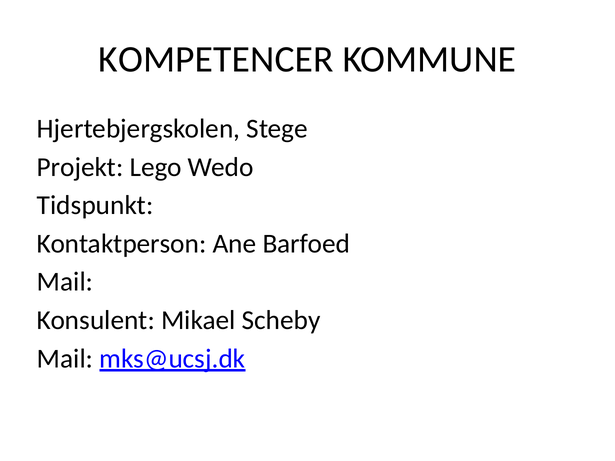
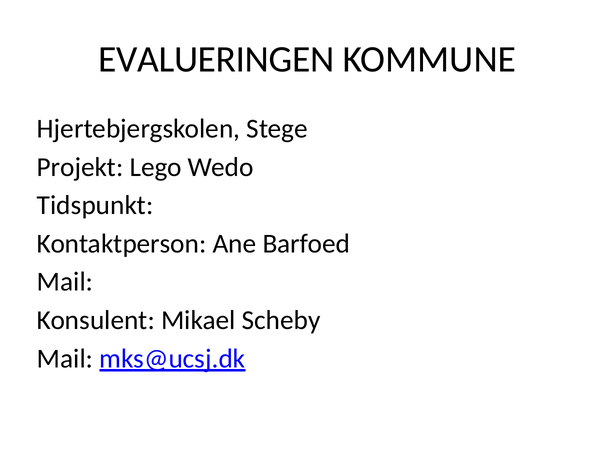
KOMPETENCER: KOMPETENCER -> EVALUERINGEN (216, 60)
